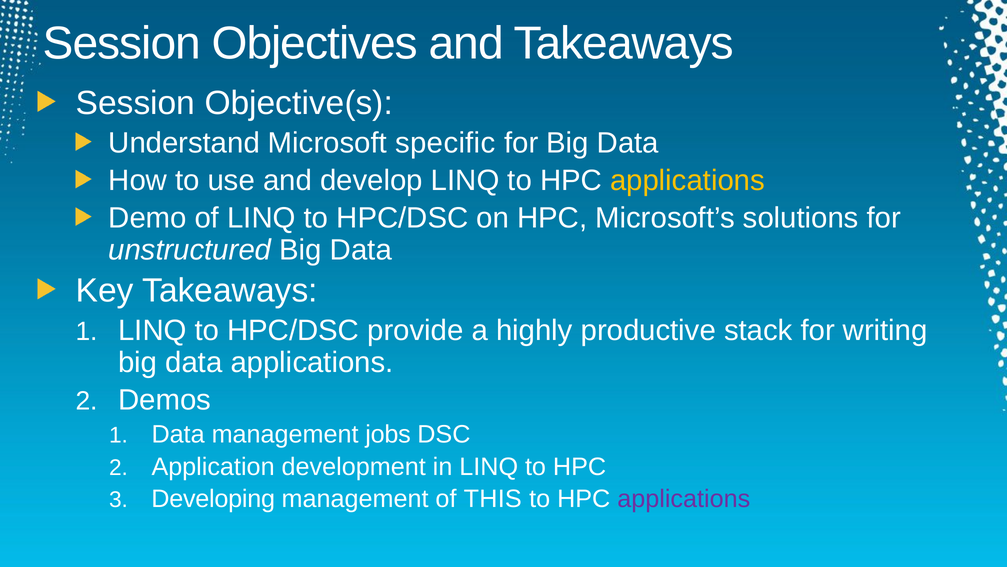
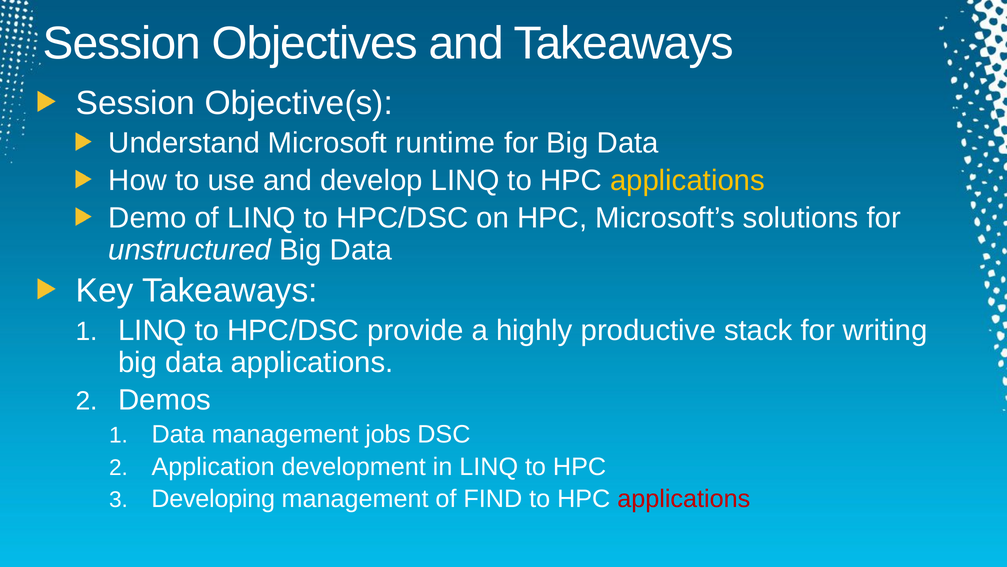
specific: specific -> runtime (445, 143)
THIS: THIS -> FIND (493, 499)
applications colour: purple -> red (684, 499)
